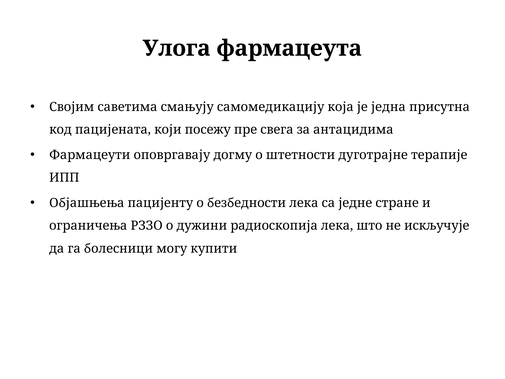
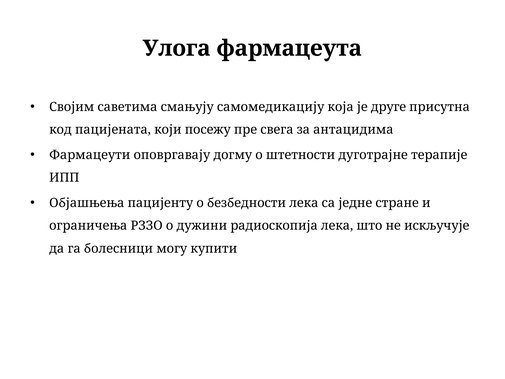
једна: једна -> друге (389, 107)
